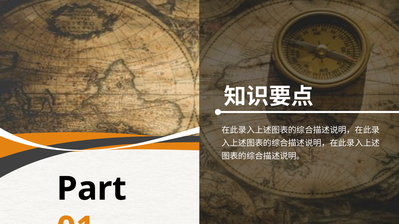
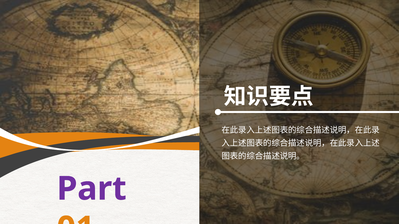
Part colour: black -> purple (92, 189)
